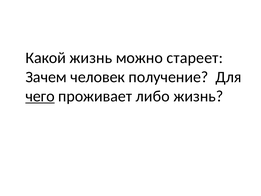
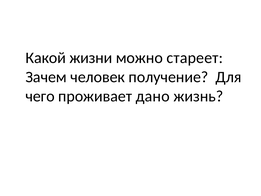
Какой жизнь: жизнь -> жизни (91, 58)
чего underline: present -> none (40, 96)
либо: либо -> дано (153, 96)
